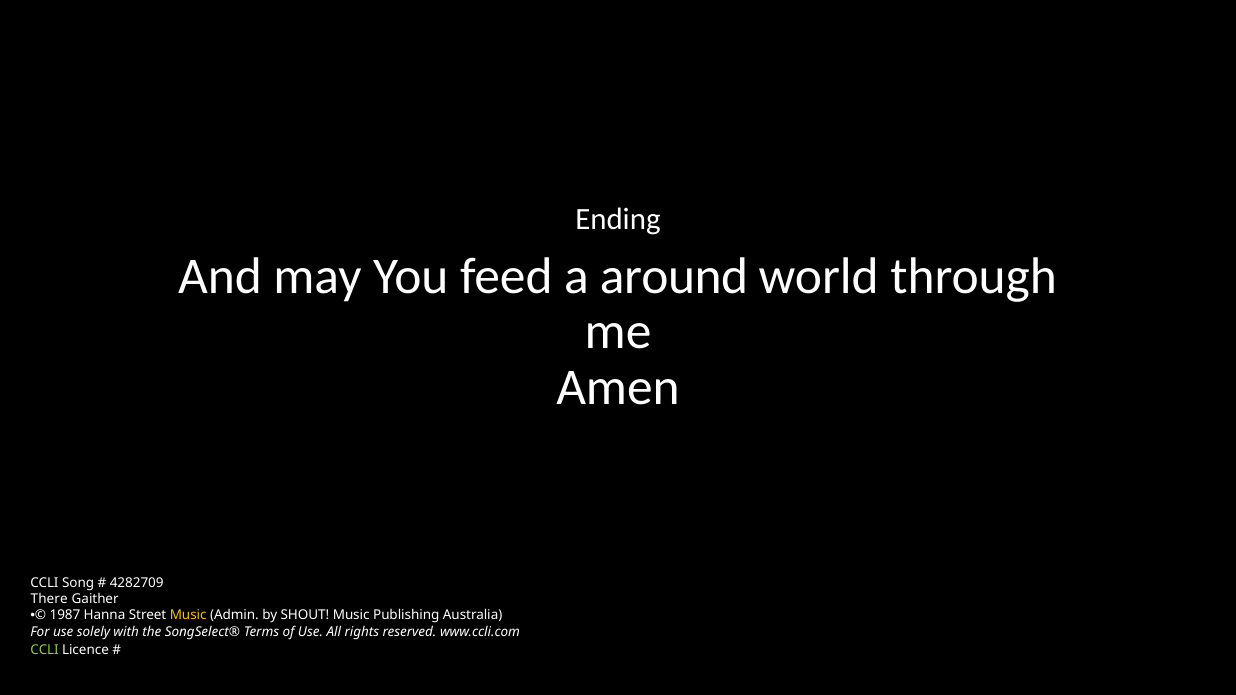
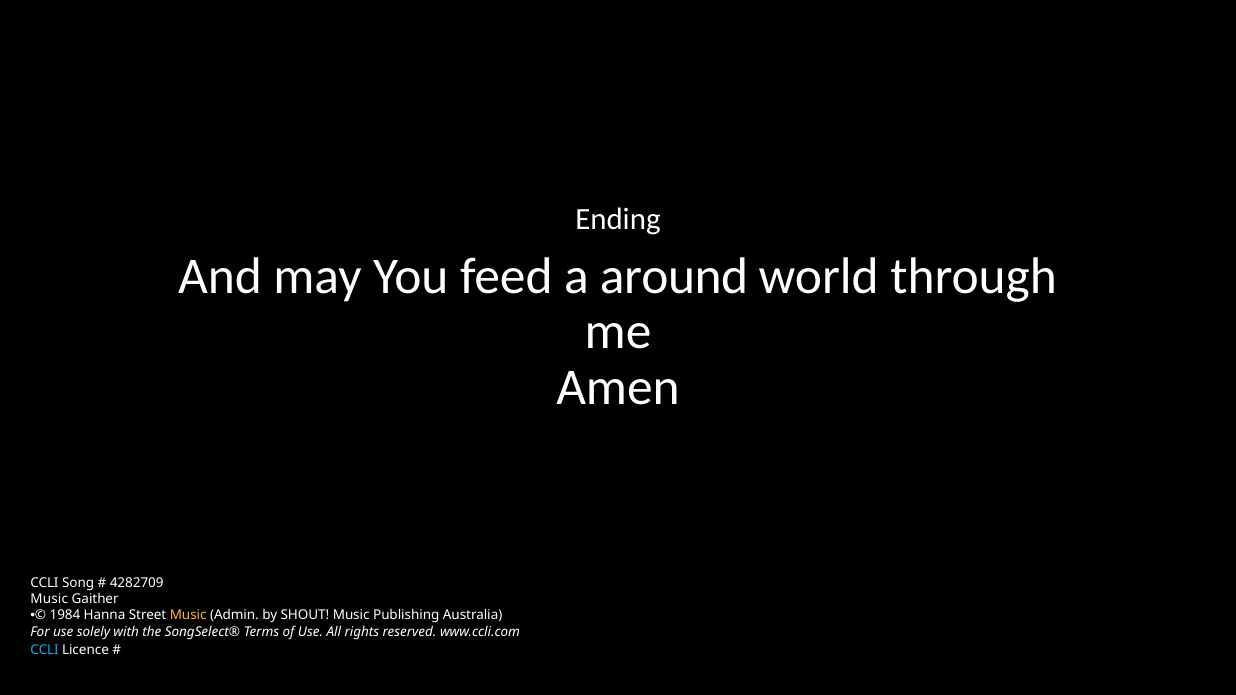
There: There -> Music (49, 599)
1987: 1987 -> 1984 (65, 616)
CCLI colour: light green -> light blue (45, 650)
